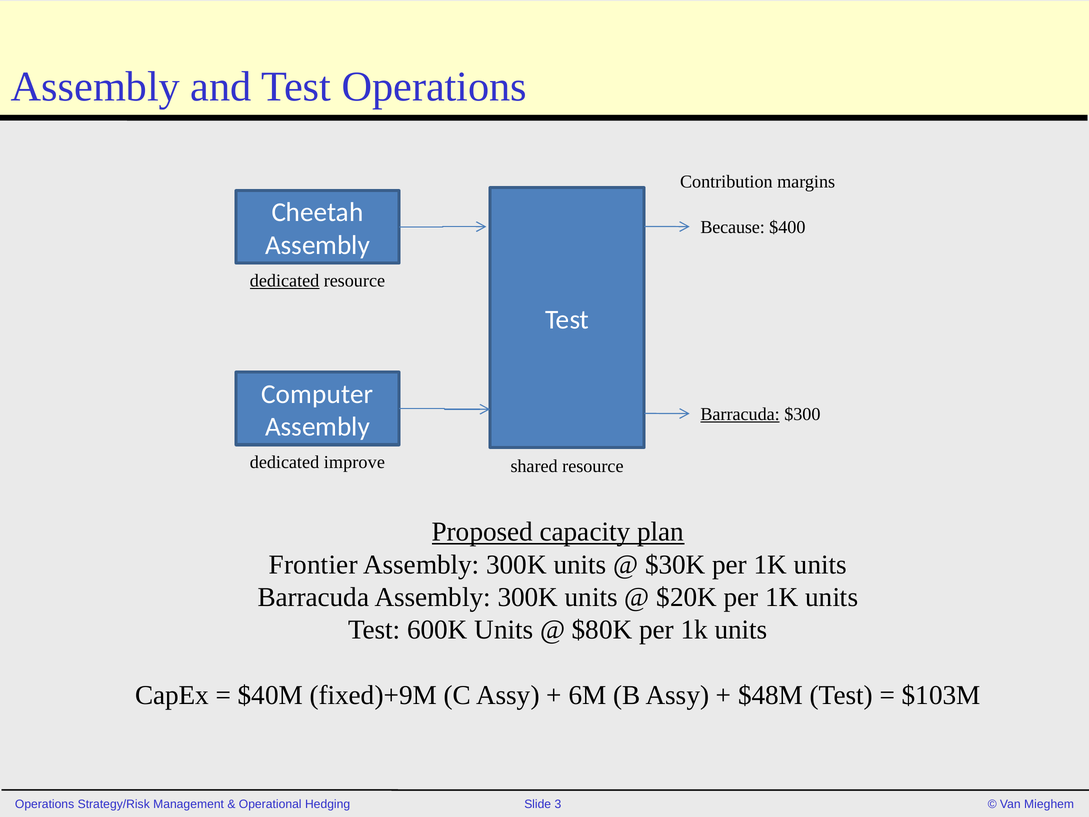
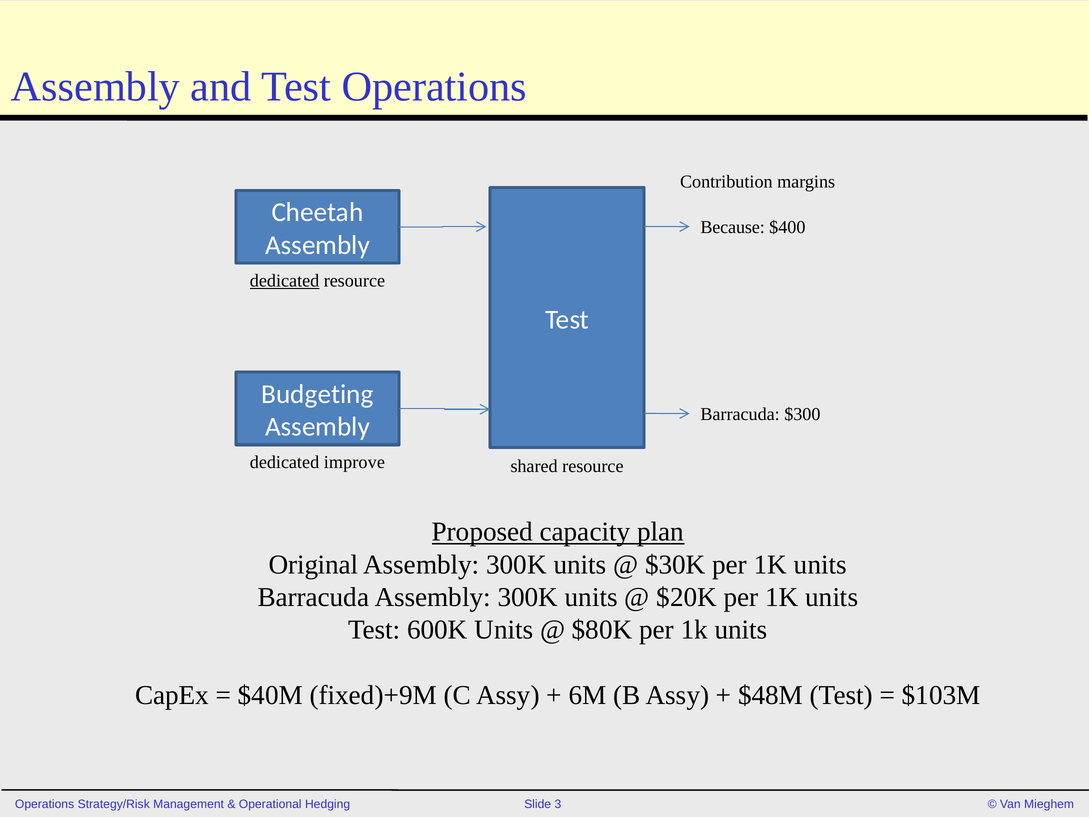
Computer: Computer -> Budgeting (317, 394)
Barracuda underline: present -> none (740, 414)
Frontier: Frontier -> Original (313, 564)
